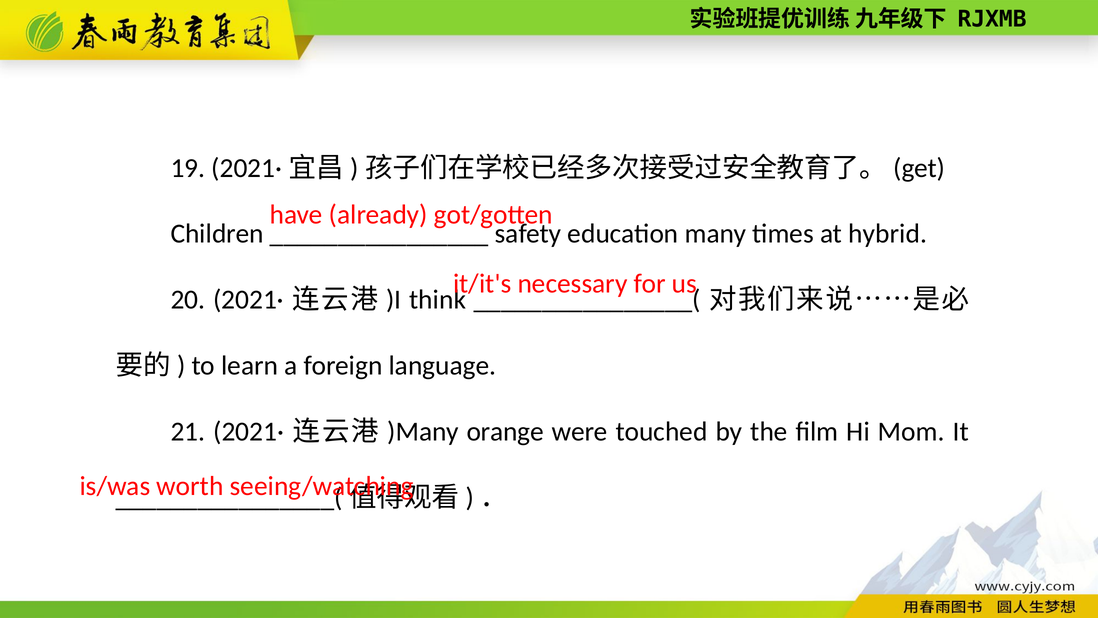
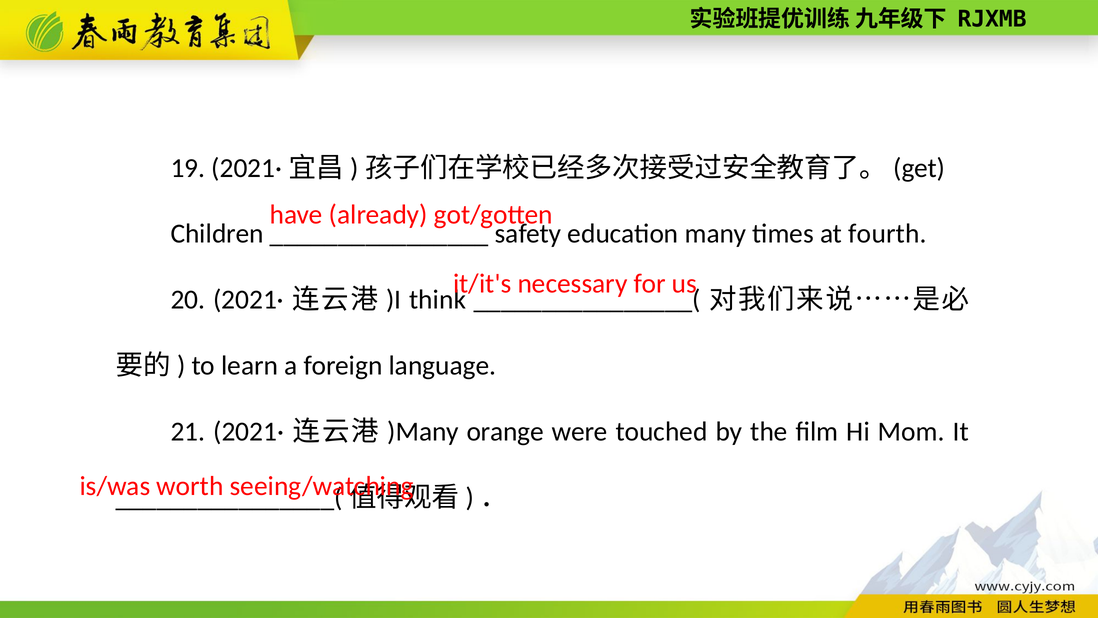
hybrid: hybrid -> fourth (888, 234)
